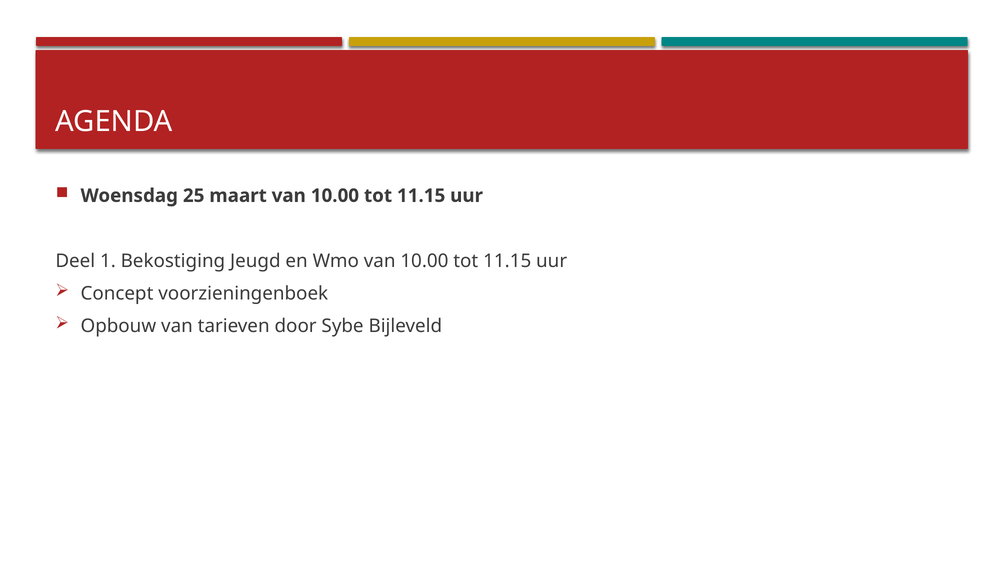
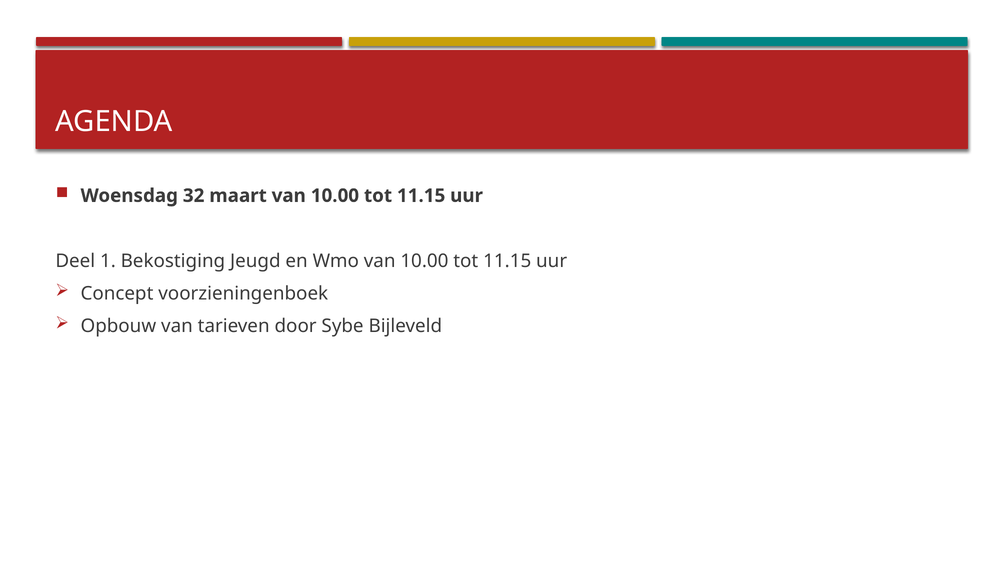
25: 25 -> 32 (194, 196)
